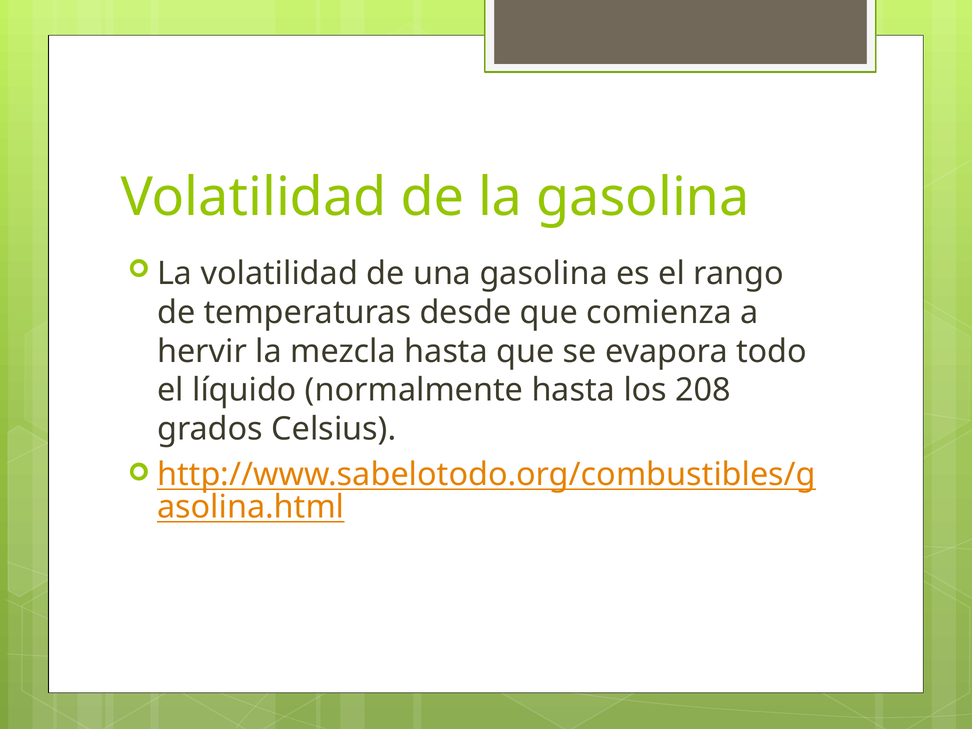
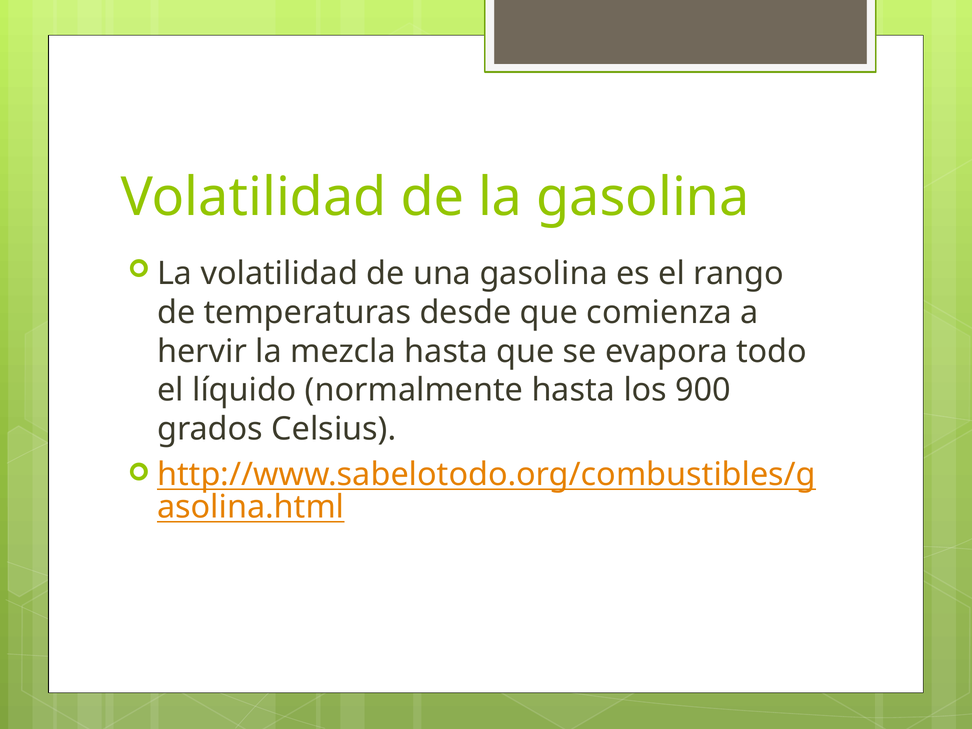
208: 208 -> 900 (703, 390)
